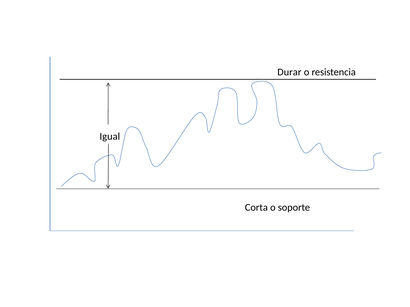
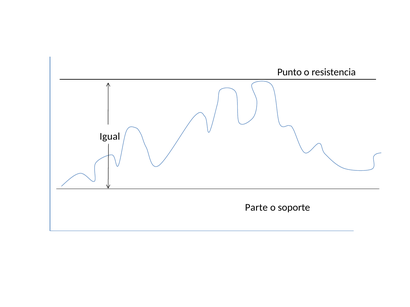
Durar: Durar -> Punto (290, 72)
Corta: Corta -> Parte (256, 208)
